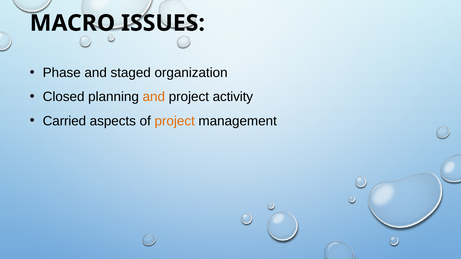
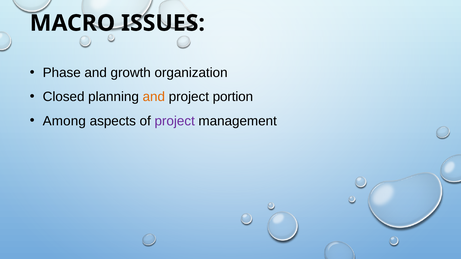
staged: staged -> growth (131, 73)
activity: activity -> portion (233, 97)
Carried: Carried -> Among (64, 121)
project colour: orange -> purple (175, 121)
